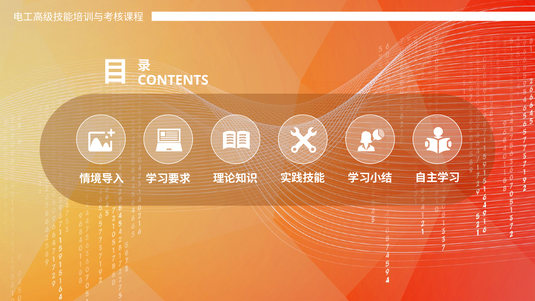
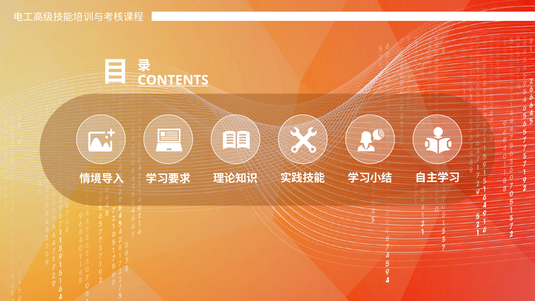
CONTENTS underline: none -> present (173, 80)
